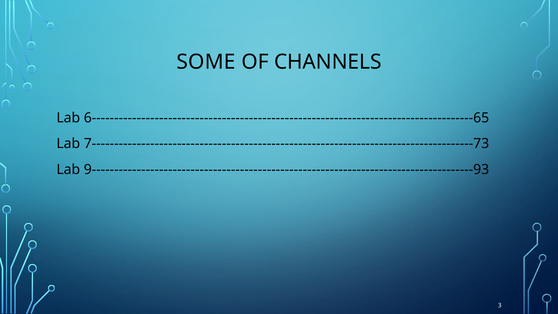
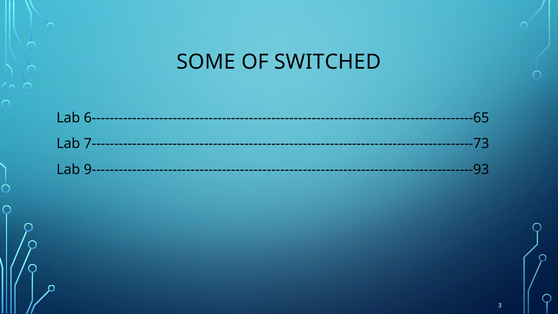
CHANNELS: CHANNELS -> SWITCHED (328, 62)
